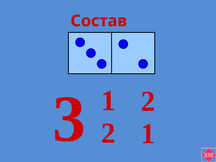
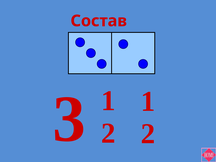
3 2: 2 -> 1 (148, 101)
2 1: 1 -> 2 (148, 134)
